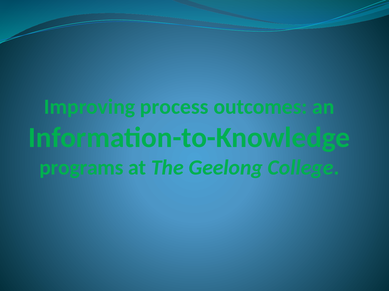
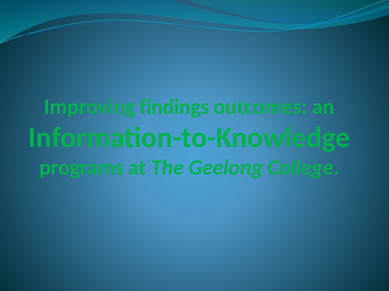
process: process -> findings (174, 107)
